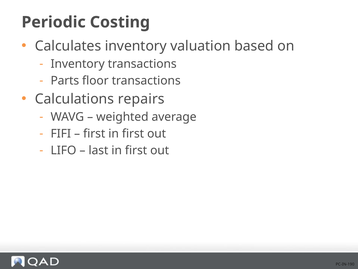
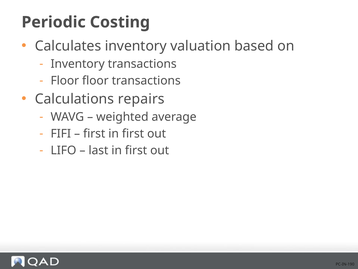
Parts: Parts -> Floor (65, 81)
